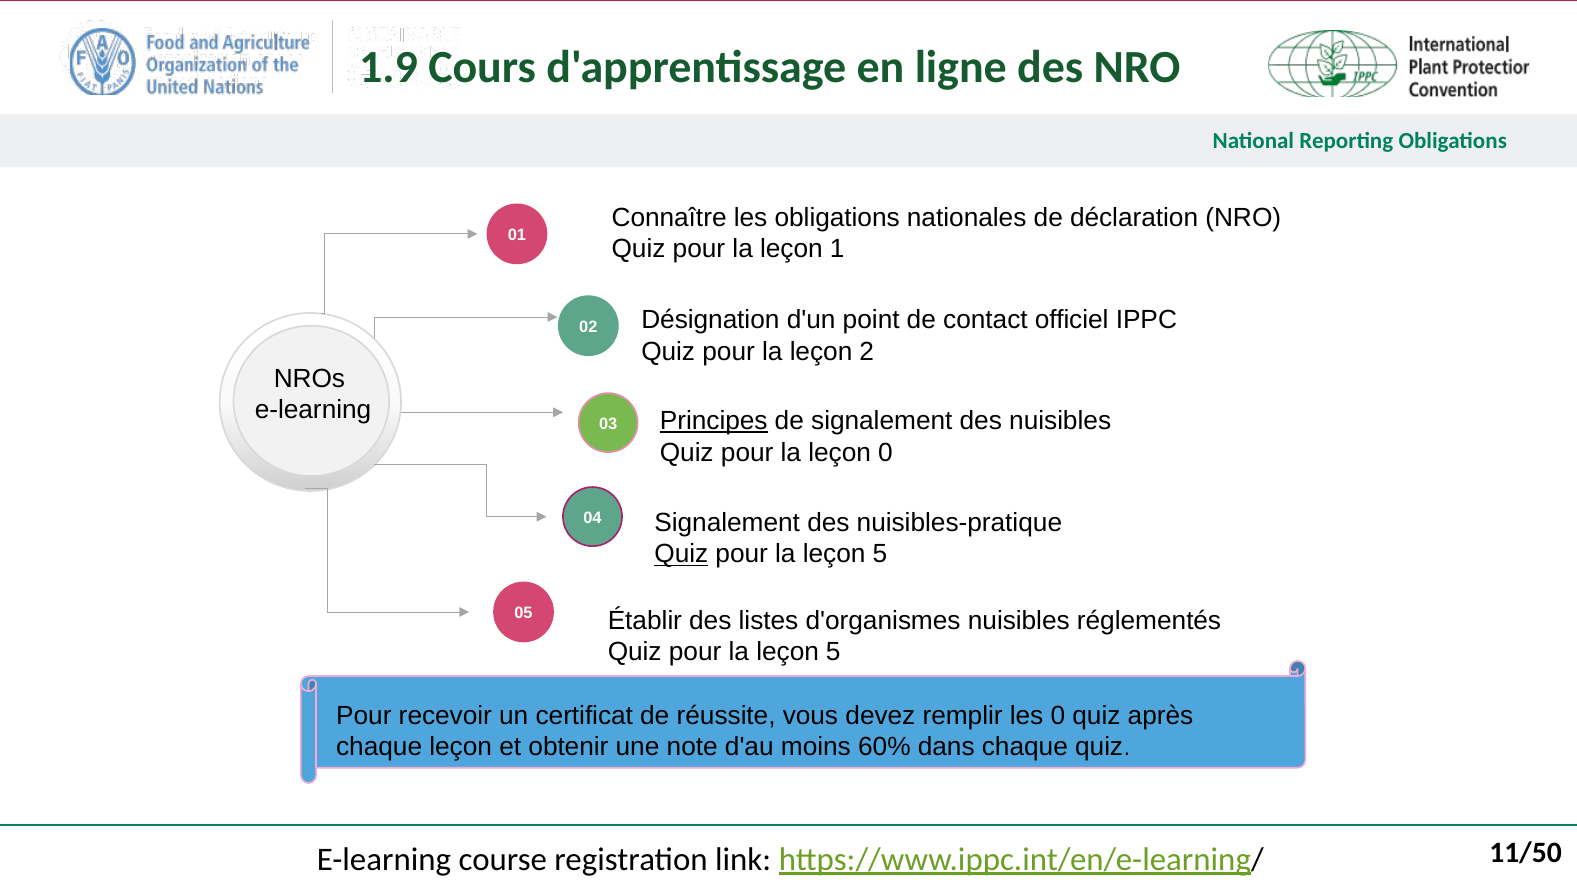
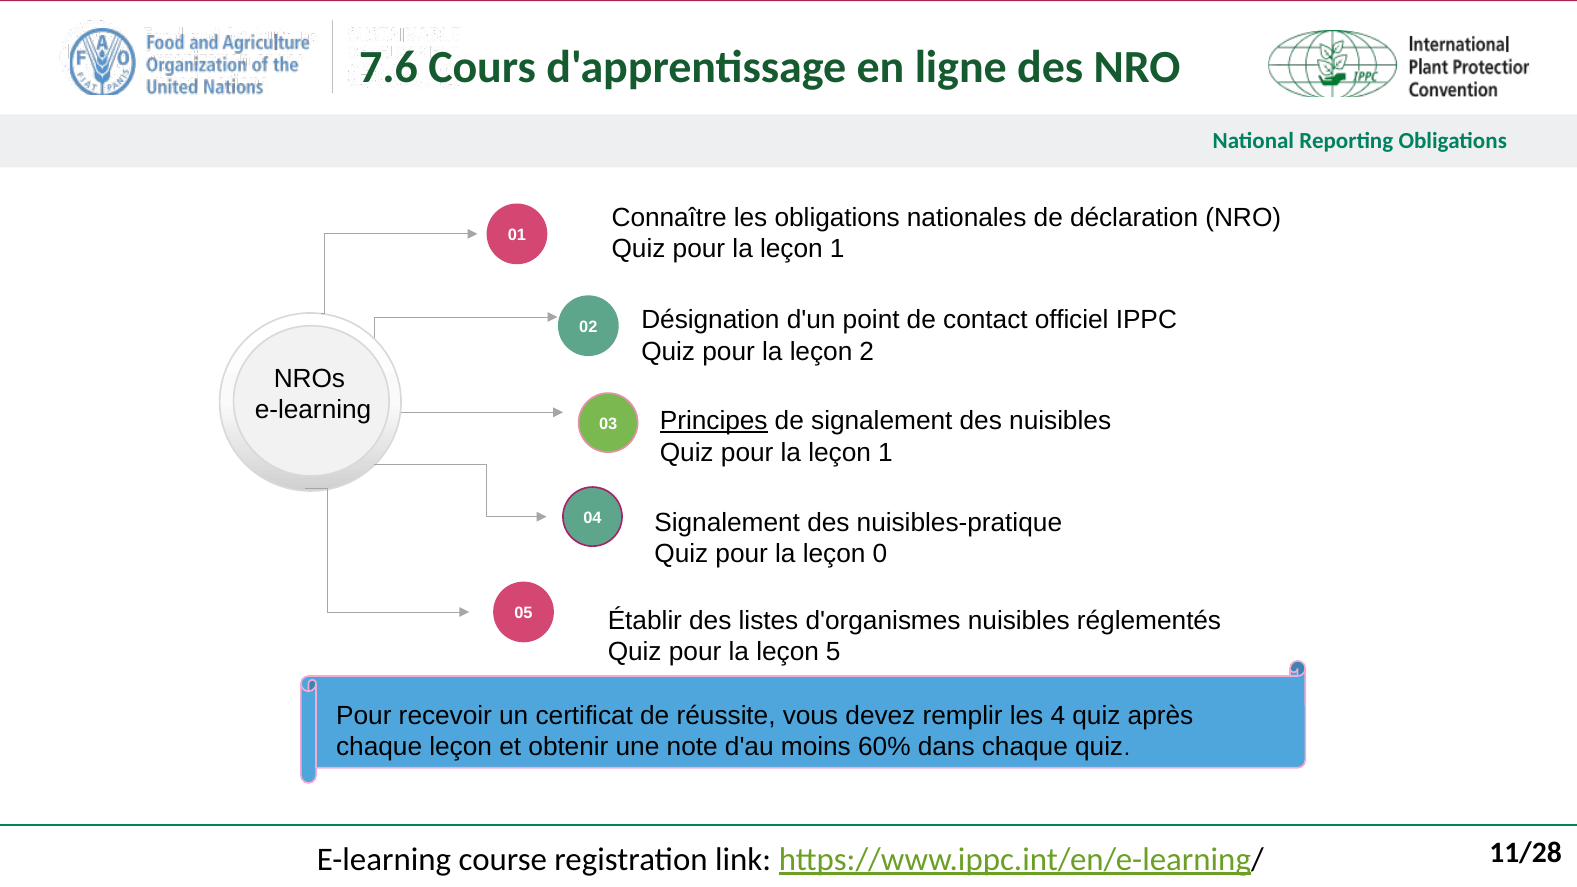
1.9: 1.9 -> 7.6 (388, 67)
0: 0 -> 1 (885, 452)
Quiz underline: present -> none (681, 554)
5: 5 -> 0 (880, 554)
les 0: 0 -> 4 (1058, 715)
11/50: 11/50 -> 11/28 (1526, 853)
